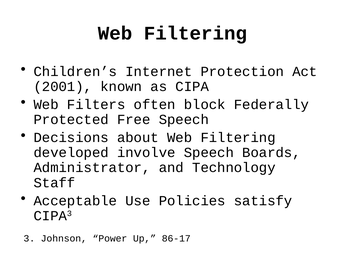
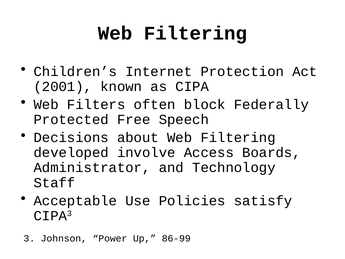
involve Speech: Speech -> Access (209, 152)
86-17: 86-17 -> 86-99 (176, 238)
